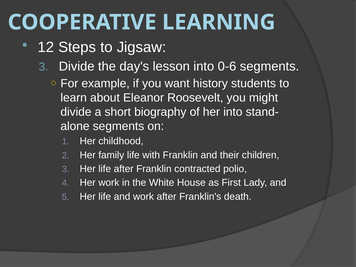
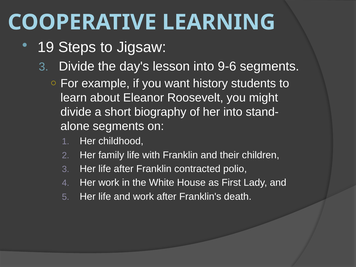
12: 12 -> 19 (46, 47)
0-6: 0-6 -> 9-6 (227, 66)
